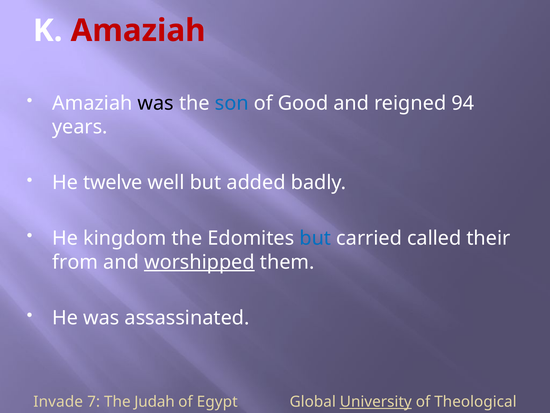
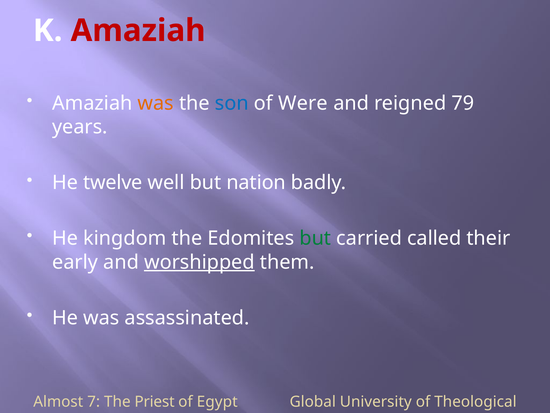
was colour: black -> orange (156, 103)
Good: Good -> Were (303, 103)
94: 94 -> 79 (463, 103)
added: added -> nation (256, 182)
but colour: blue -> green (315, 238)
from: from -> early (75, 262)
Invade: Invade -> Almost (58, 401)
Judah: Judah -> Priest (155, 401)
University underline: present -> none (376, 401)
